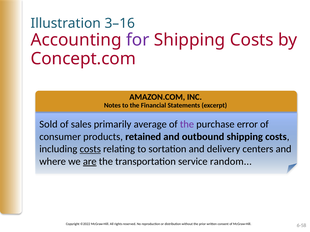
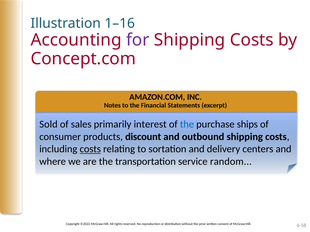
3–16: 3–16 -> 1–16 (120, 23)
average: average -> interest (150, 125)
the colour: purple -> blue (187, 125)
error: error -> ships (247, 125)
retained: retained -> discount (143, 137)
are underline: present -> none (90, 162)
